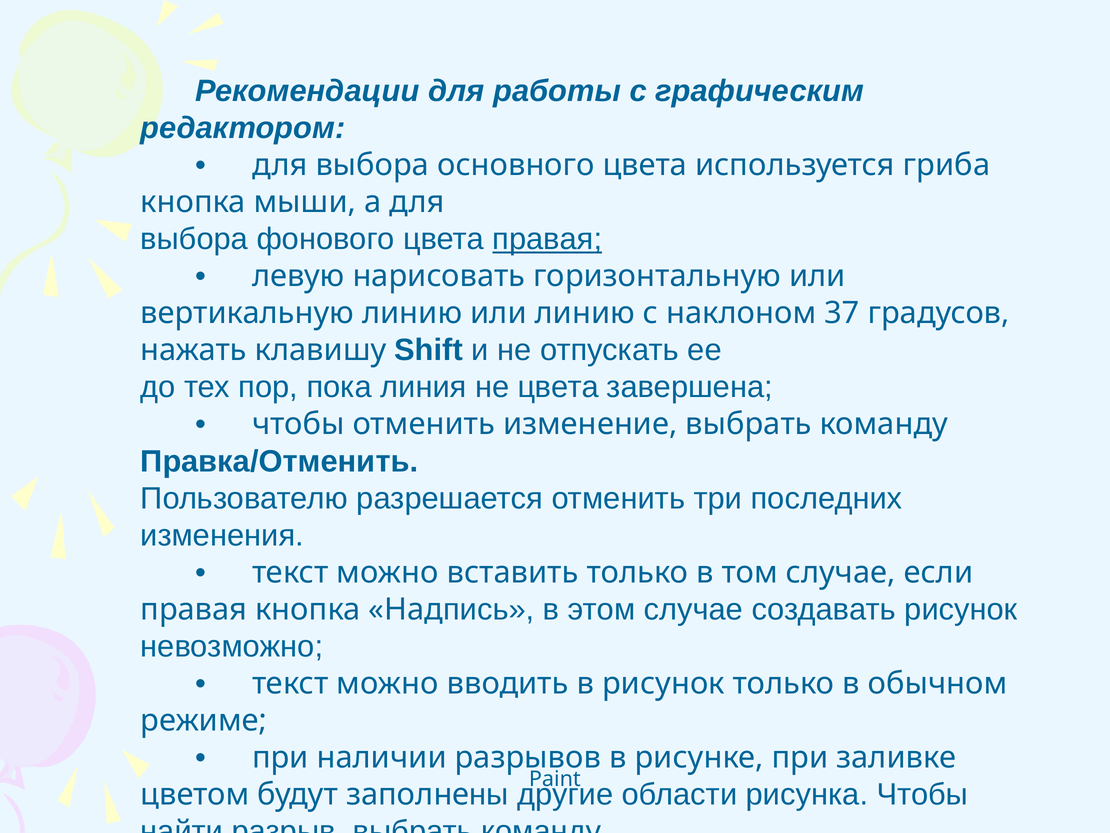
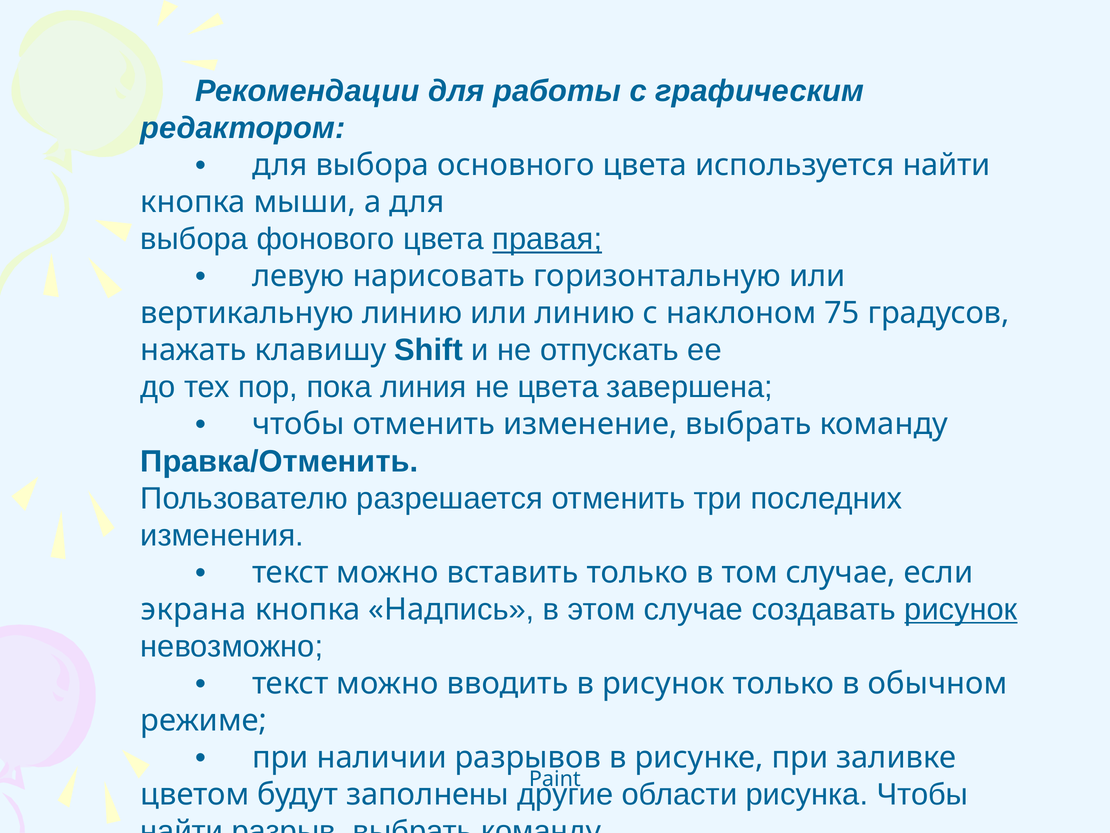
используется гриба: гриба -> найти (947, 165)
37: 37 -> 75 (842, 313)
правая: правая -> экрана (194, 609)
рисунок underline: none -> present (961, 609)
